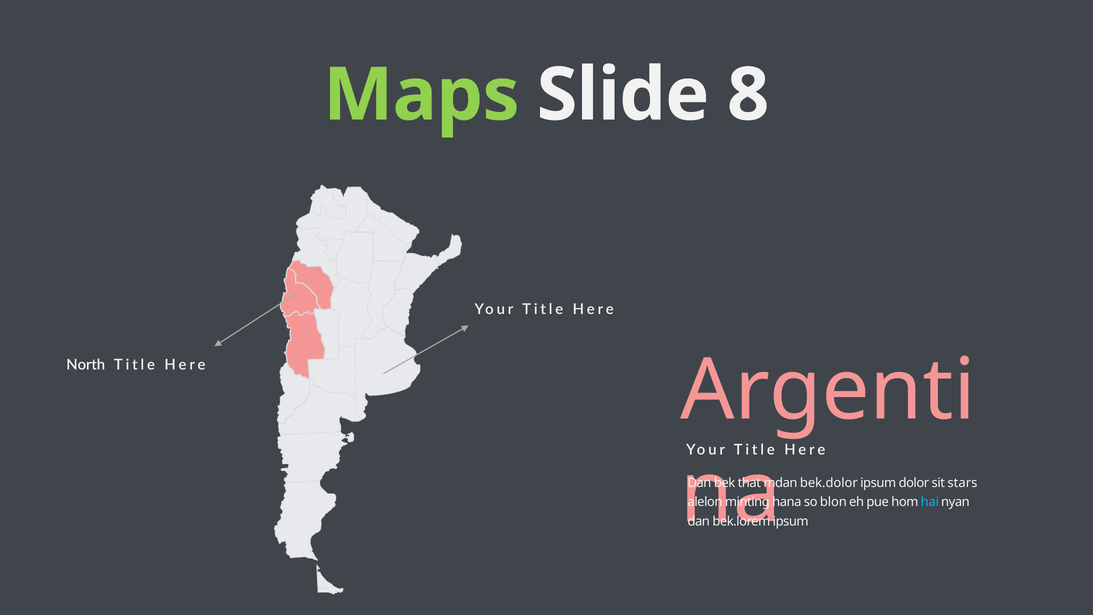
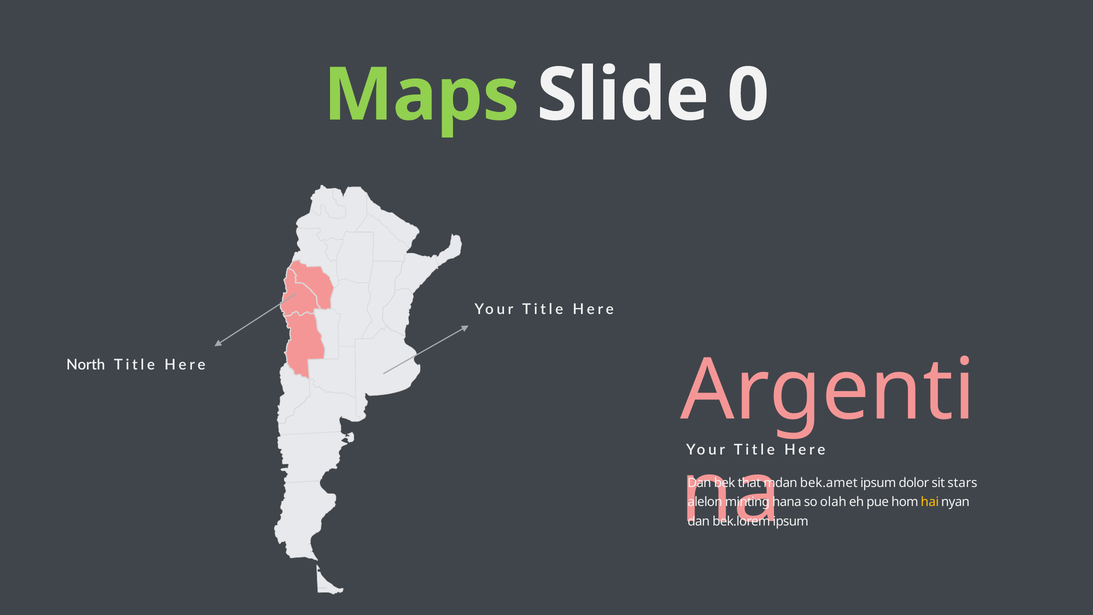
8: 8 -> 0 (748, 95)
bek.dolor: bek.dolor -> bek.amet (829, 483)
blon: blon -> olah (833, 502)
hai colour: light blue -> yellow (930, 502)
